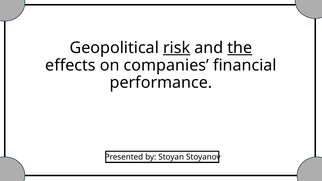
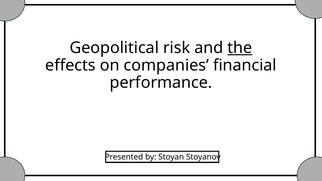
risk underline: present -> none (177, 48)
